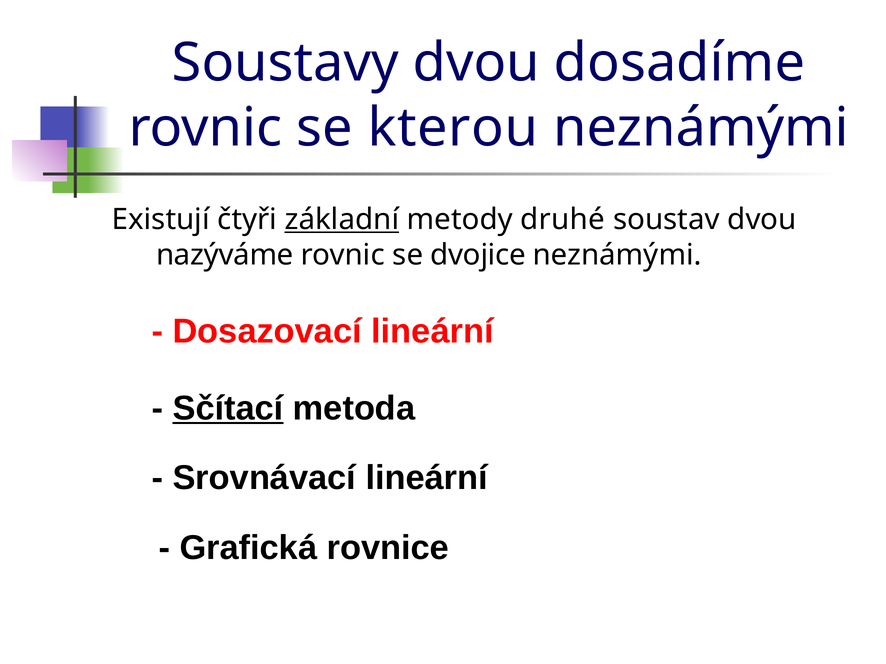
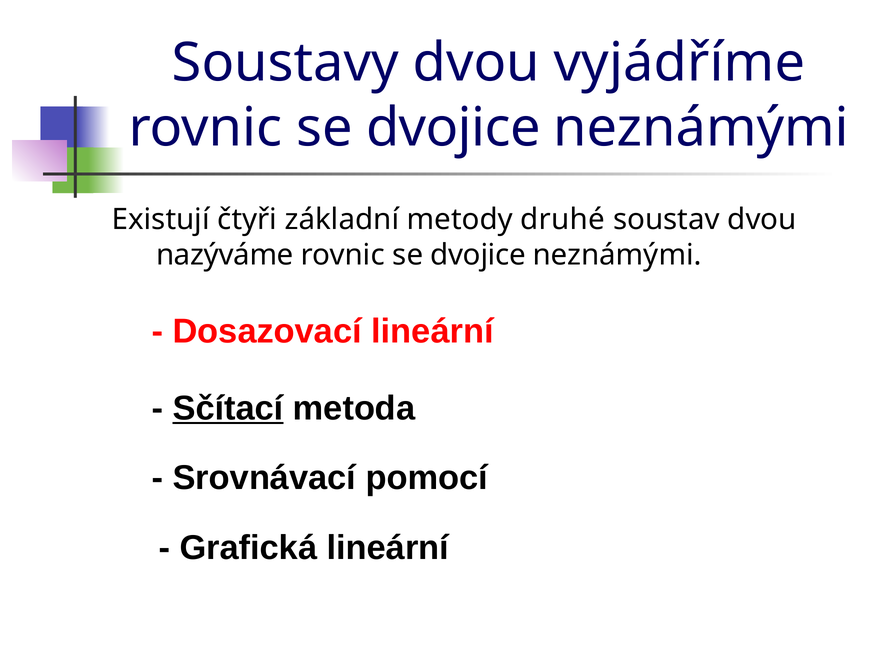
dosadíme: dosadíme -> vyjádříme (679, 63)
kterou: kterou -> dvojice (453, 128)
základní underline: present -> none (342, 220)
Srovnávací lineární: lineární -> pomocí (427, 478)
Grafická rovnice: rovnice -> lineární (388, 548)
